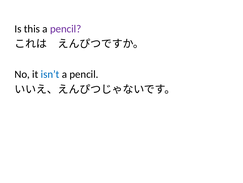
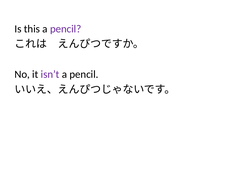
isn’t colour: blue -> purple (50, 74)
